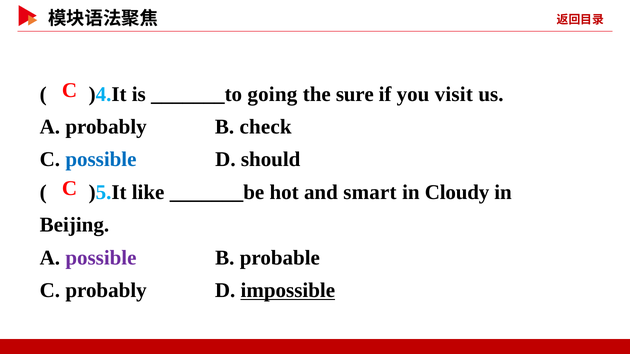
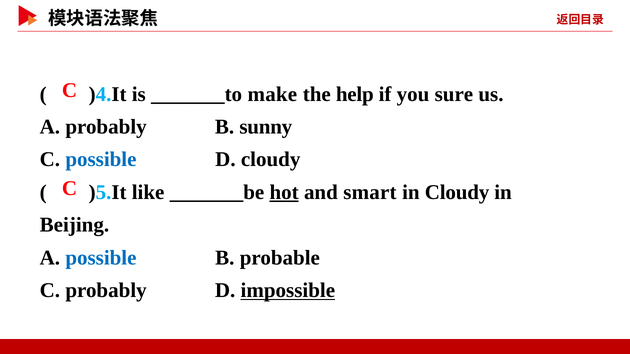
going: going -> make (272, 94)
sure: sure -> help (355, 94)
visit: visit -> sure (454, 94)
check: check -> sunny (266, 127)
D should: should -> cloudy (271, 160)
hot underline: none -> present (284, 192)
possible colour: purple -> blue (101, 258)
